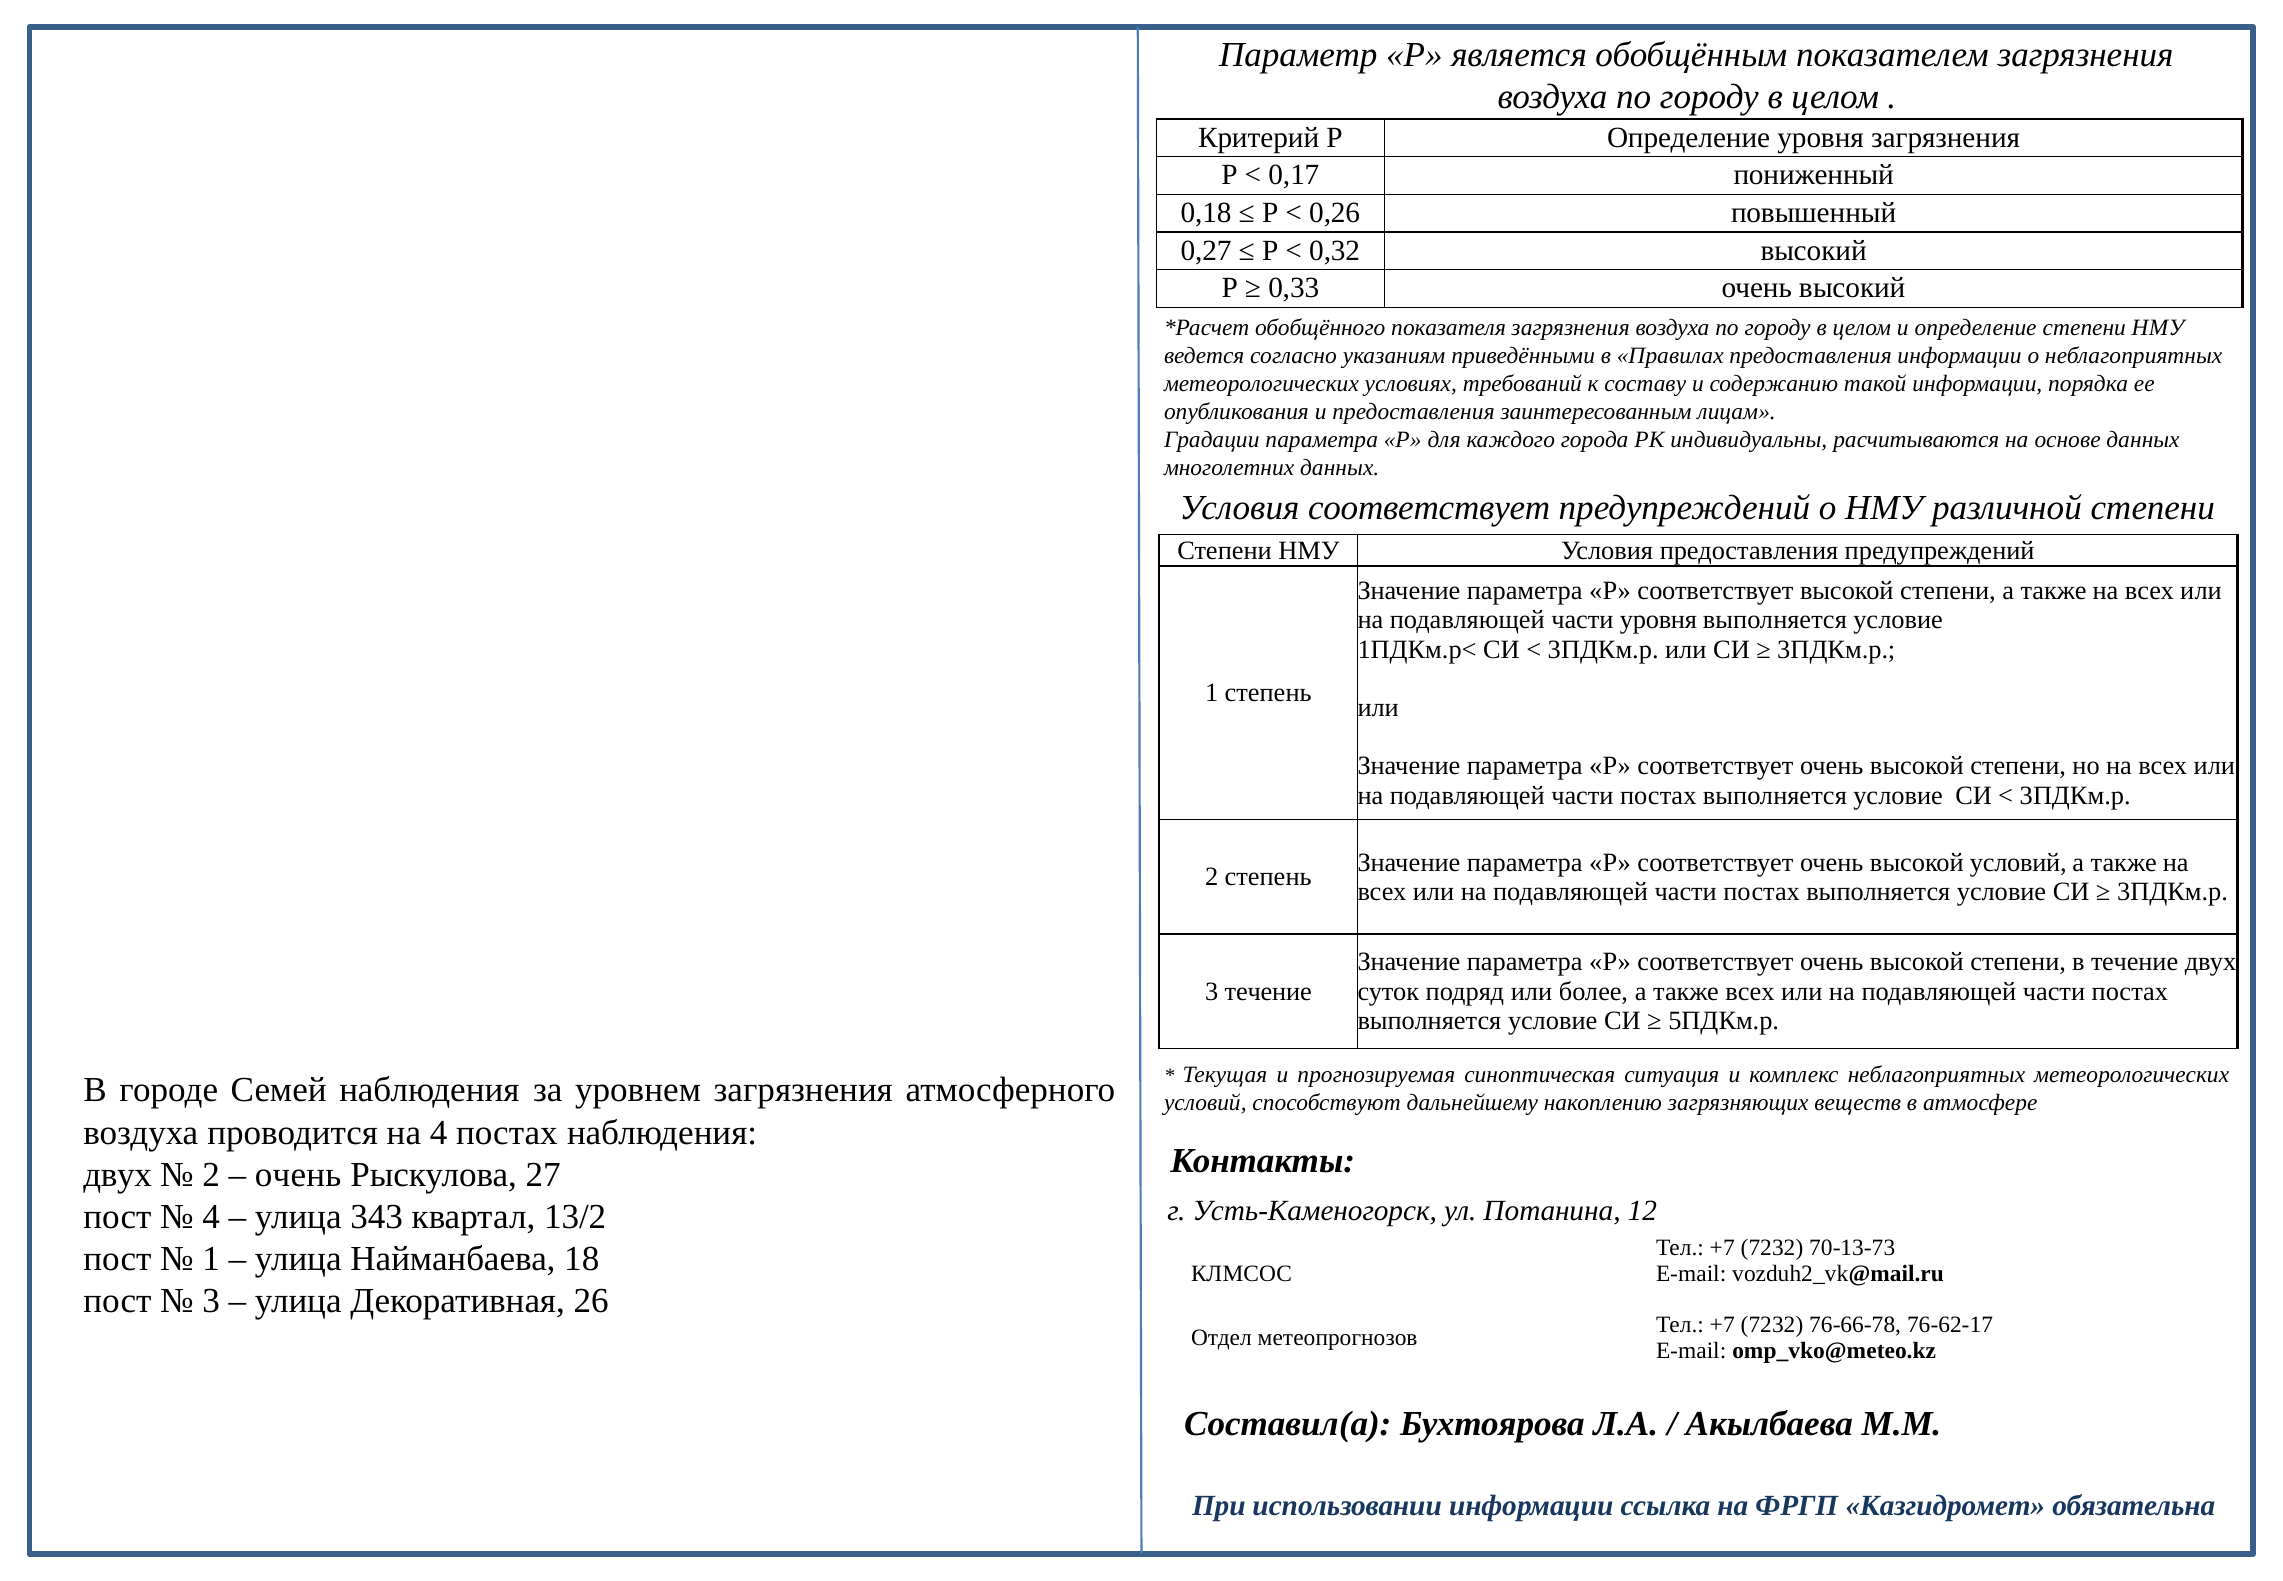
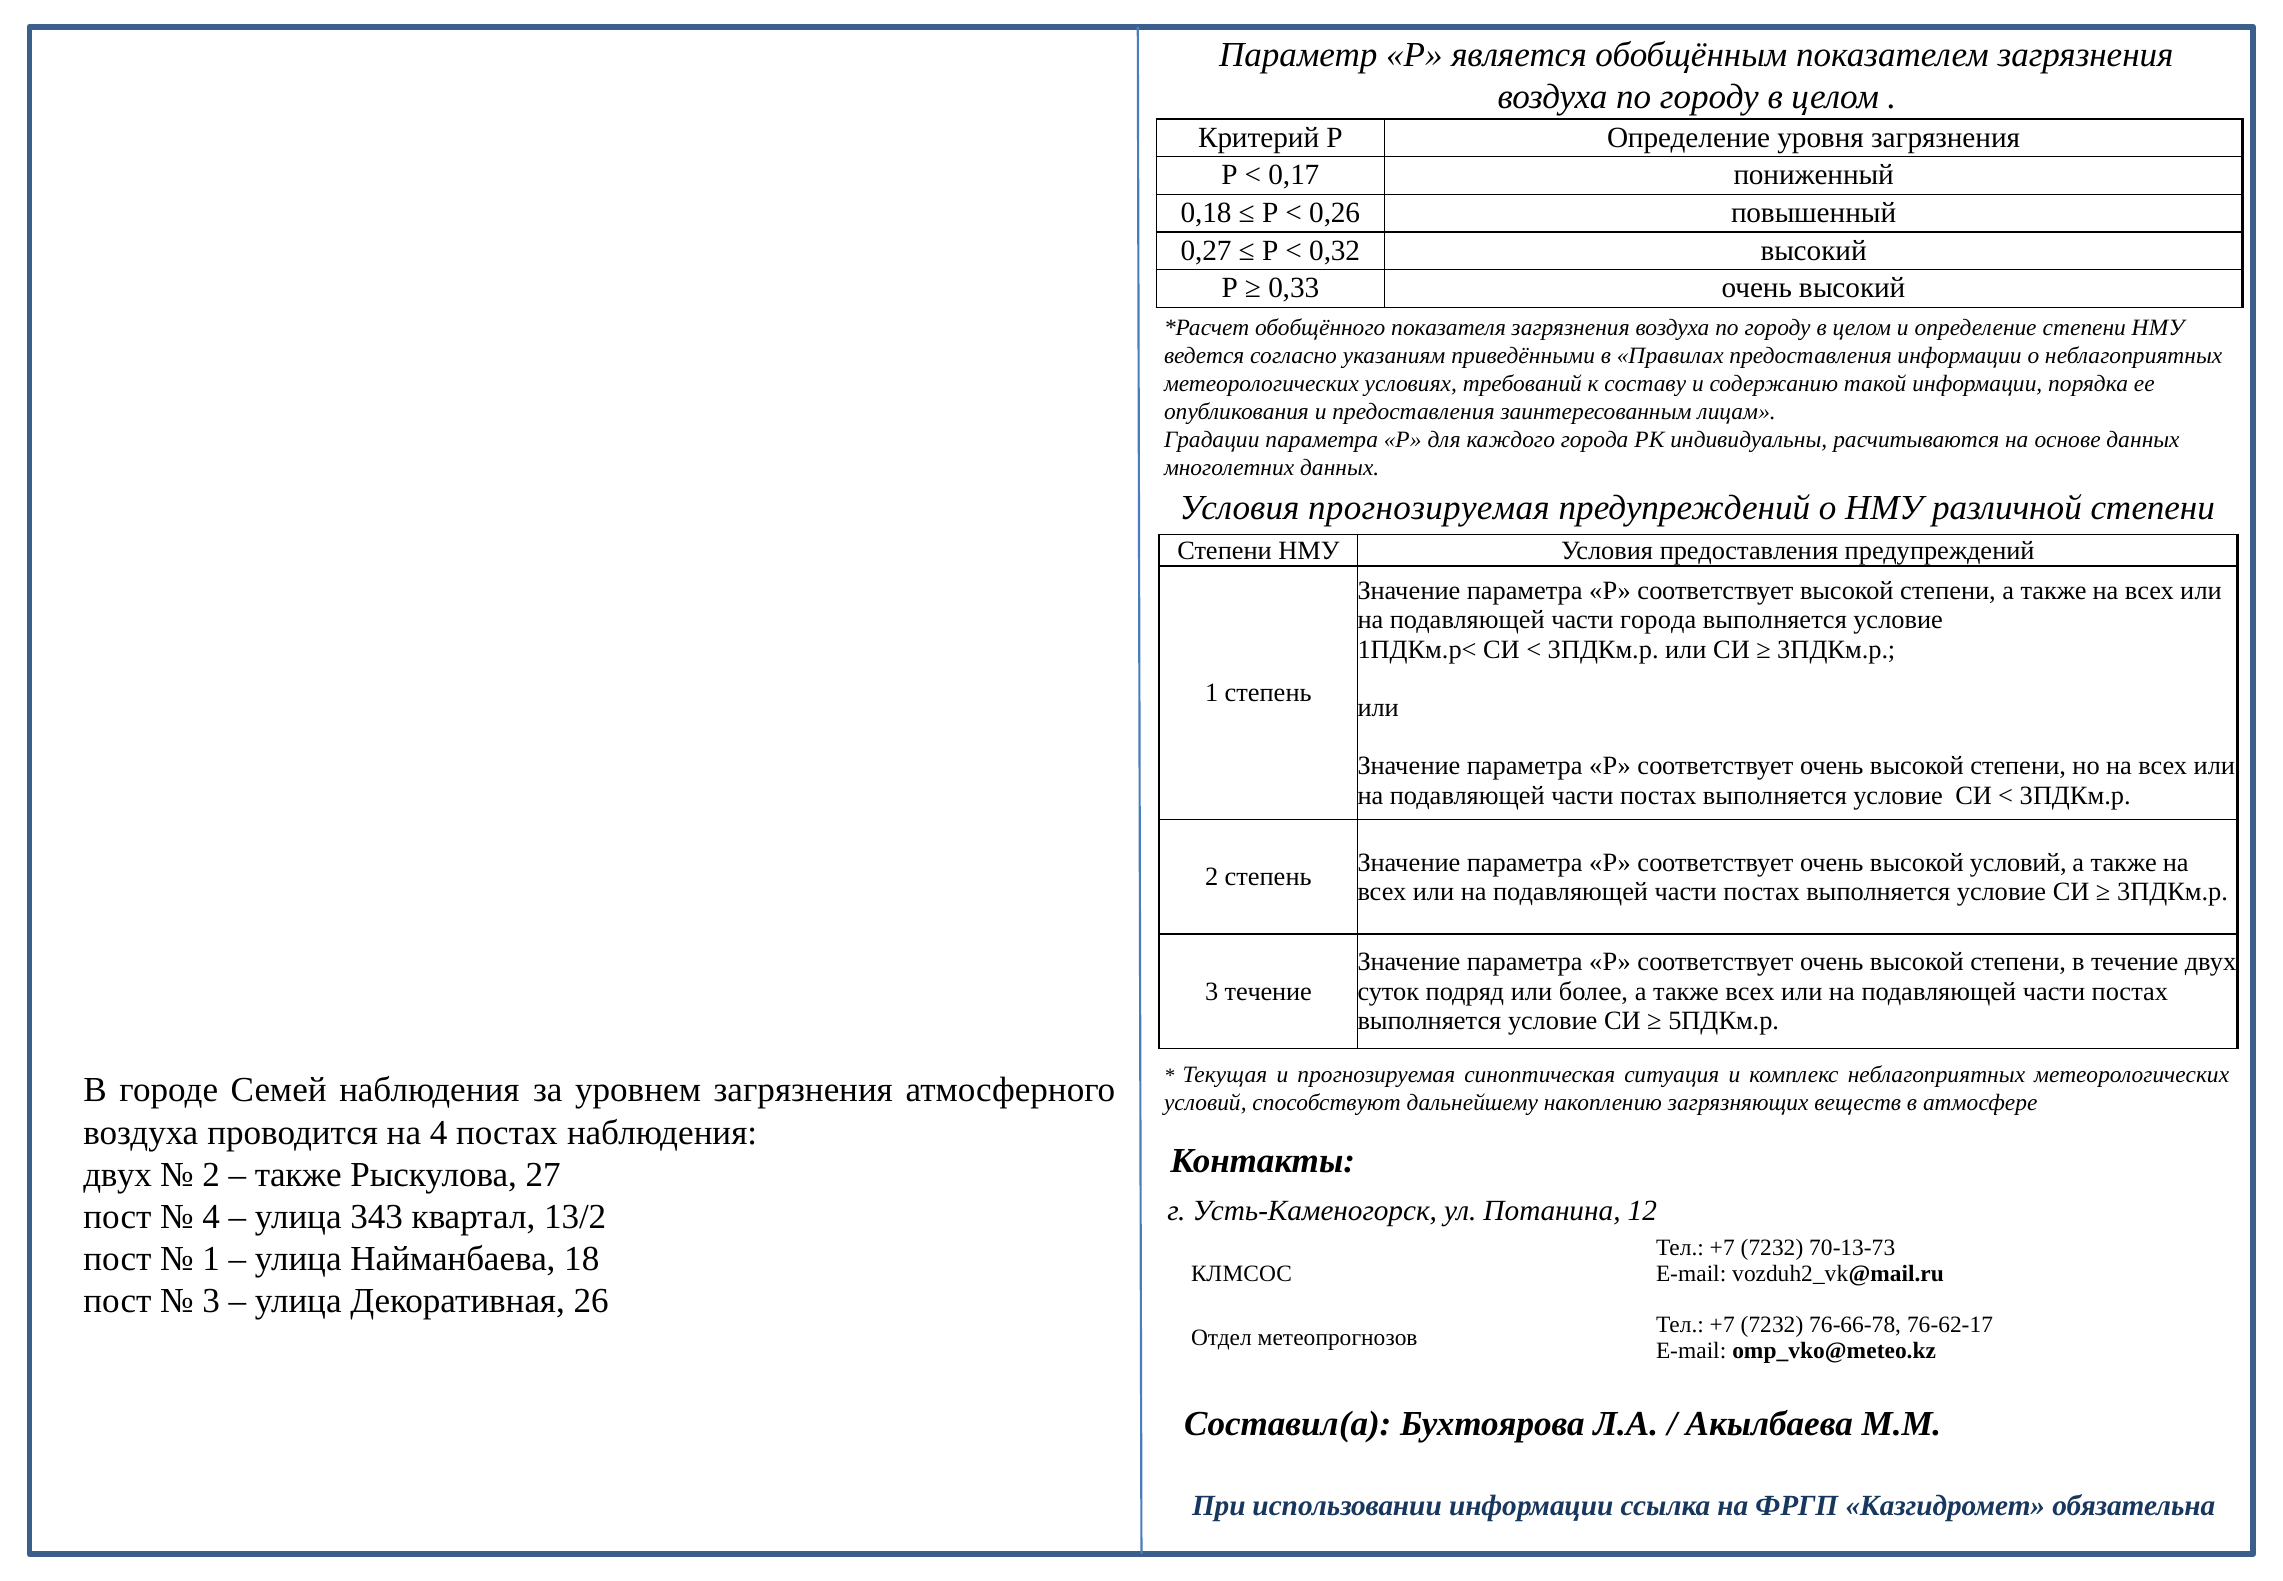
Условия соответствует: соответствует -> прогнозируемая (1429, 508)
части уровня: уровня -> города (1658, 620)
очень: очень -> также (298, 1174)
